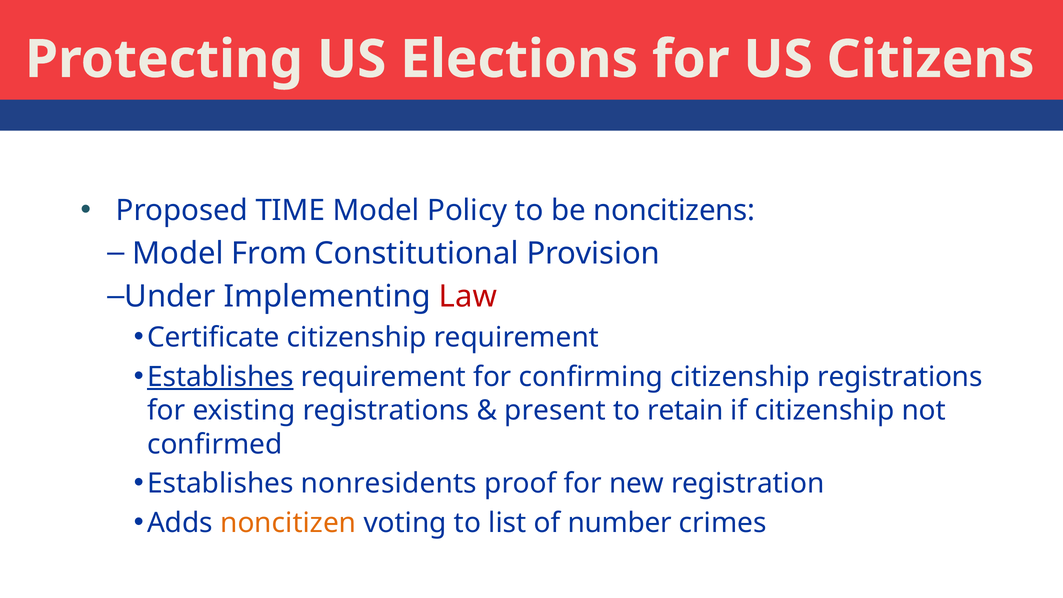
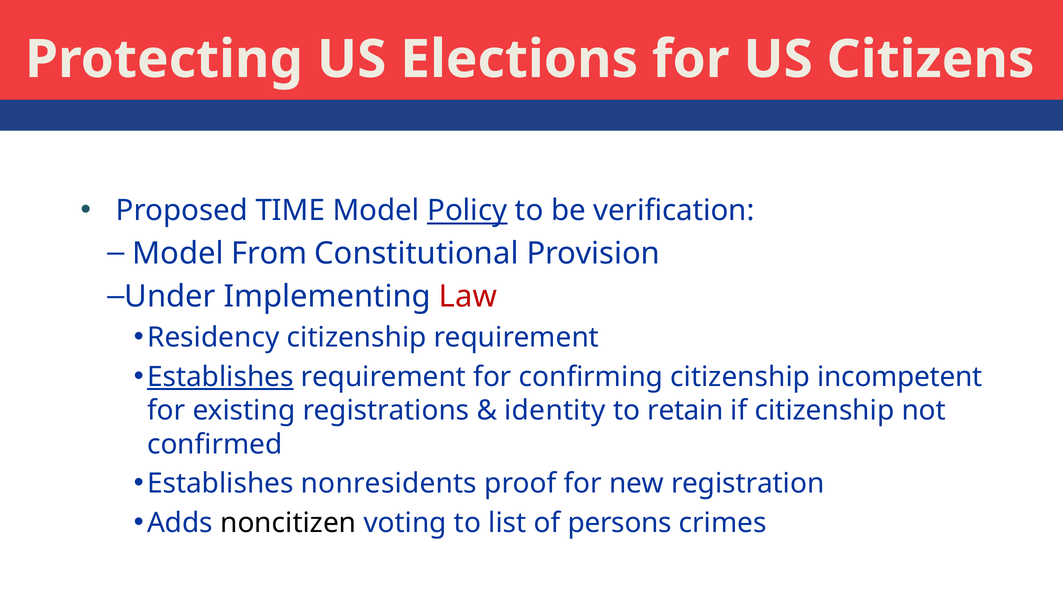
Policy underline: none -> present (467, 211)
noncitizens: noncitizens -> verification (674, 211)
Certificate: Certificate -> Residency (213, 338)
citizenship registrations: registrations -> incompetent (900, 377)
present: present -> identity (555, 411)
noncitizen colour: orange -> black (288, 523)
number: number -> persons (620, 523)
